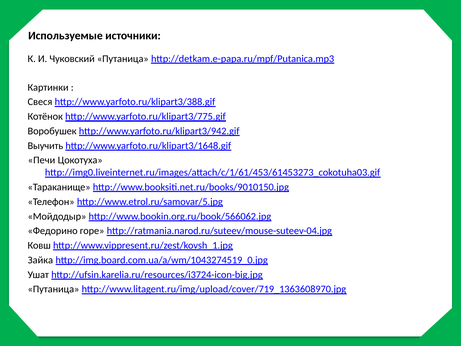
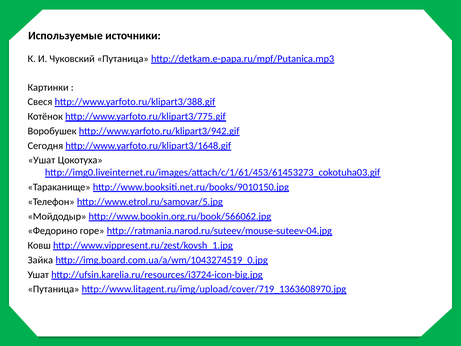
Выучить: Выучить -> Сегодня (45, 146)
Печи: Печи -> Ушат (42, 160)
